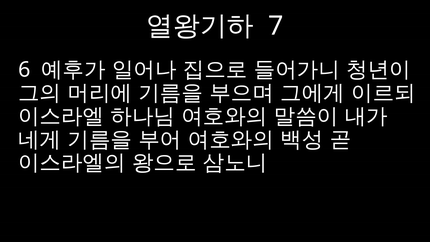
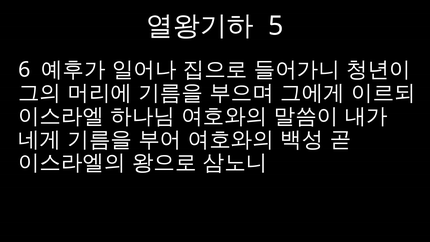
7: 7 -> 5 (276, 26)
